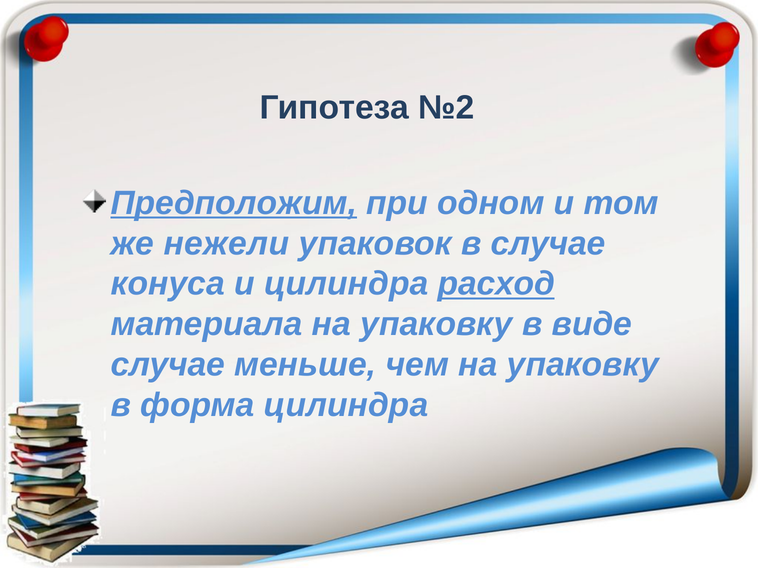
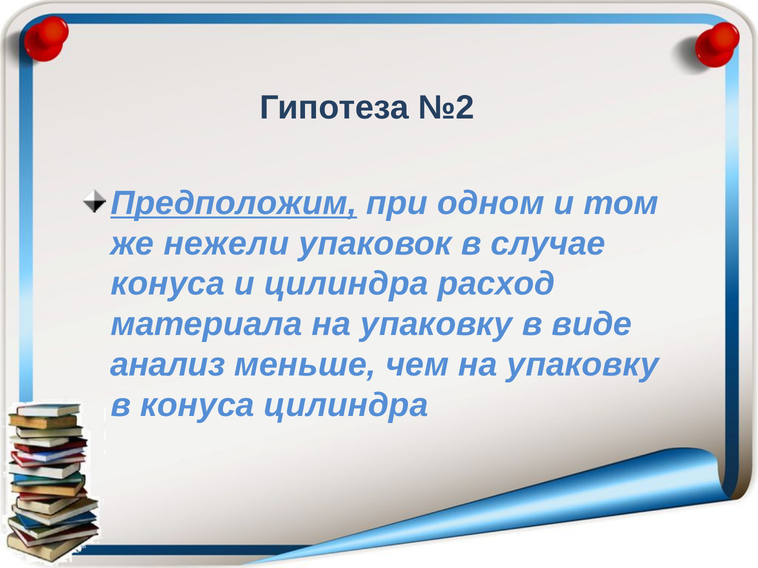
расход underline: present -> none (496, 284)
случае: случае -> анализ (168, 365)
в форма: форма -> конуса (197, 405)
